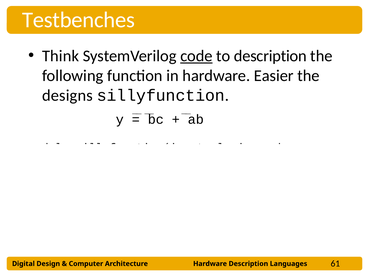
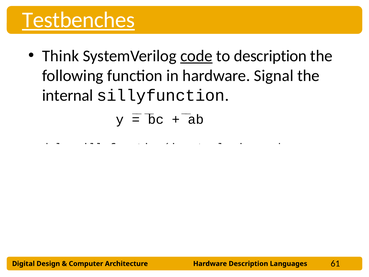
Testbenches underline: none -> present (78, 20)
Easier: Easier -> Signal (274, 76)
designs: designs -> internal (68, 95)
